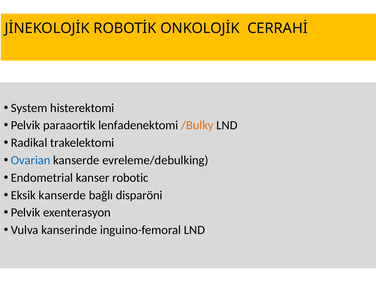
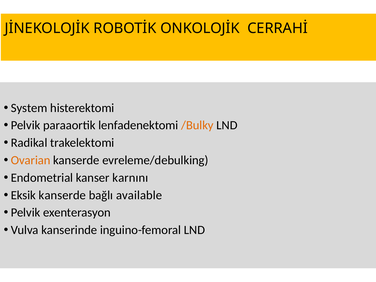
Ovarian colour: blue -> orange (31, 160)
robotic: robotic -> karnını (130, 178)
disparöni: disparöni -> available (139, 195)
